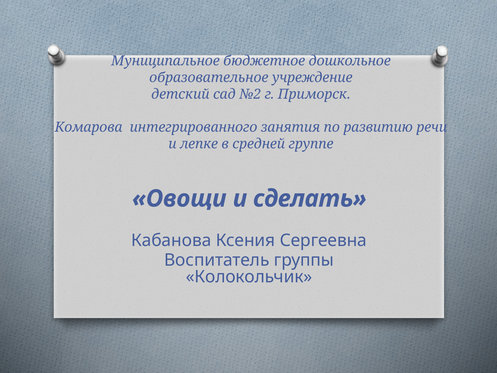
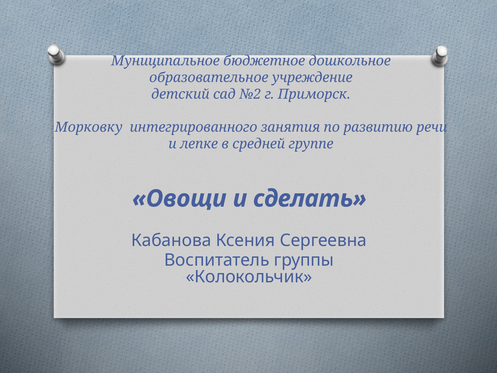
Комарова: Комарова -> Морковку (89, 127)
